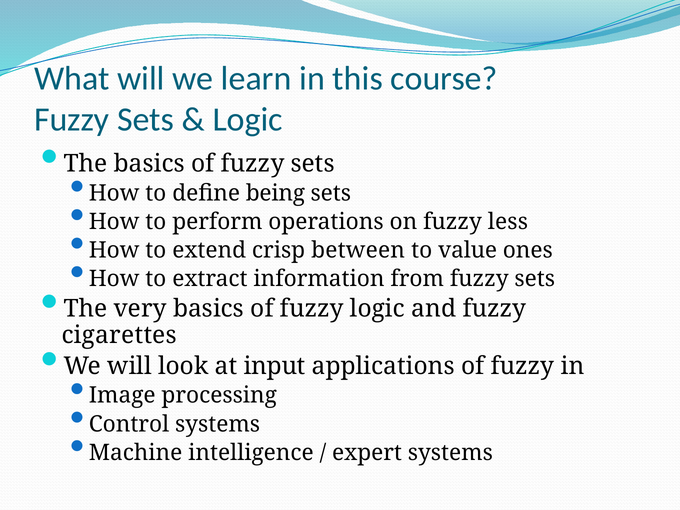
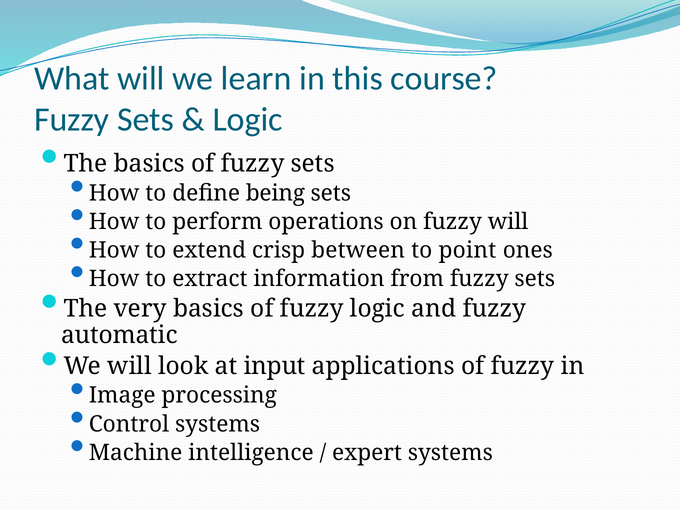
fuzzy less: less -> will (508, 222)
value: value -> point (467, 250)
cigarettes: cigarettes -> automatic (119, 335)
